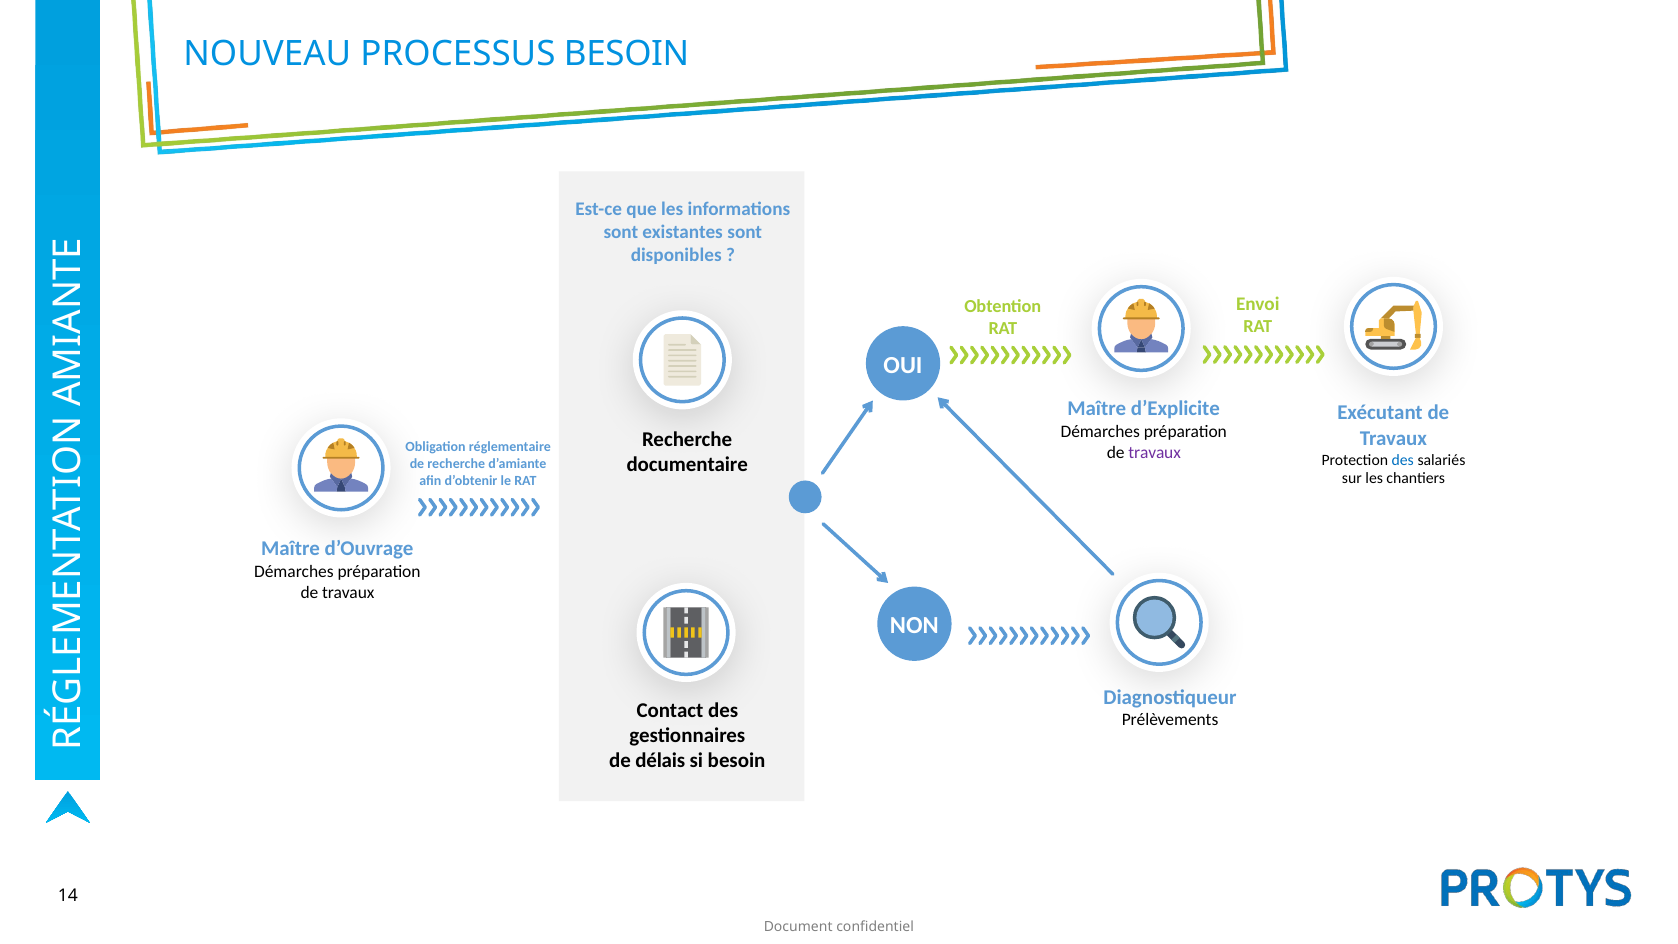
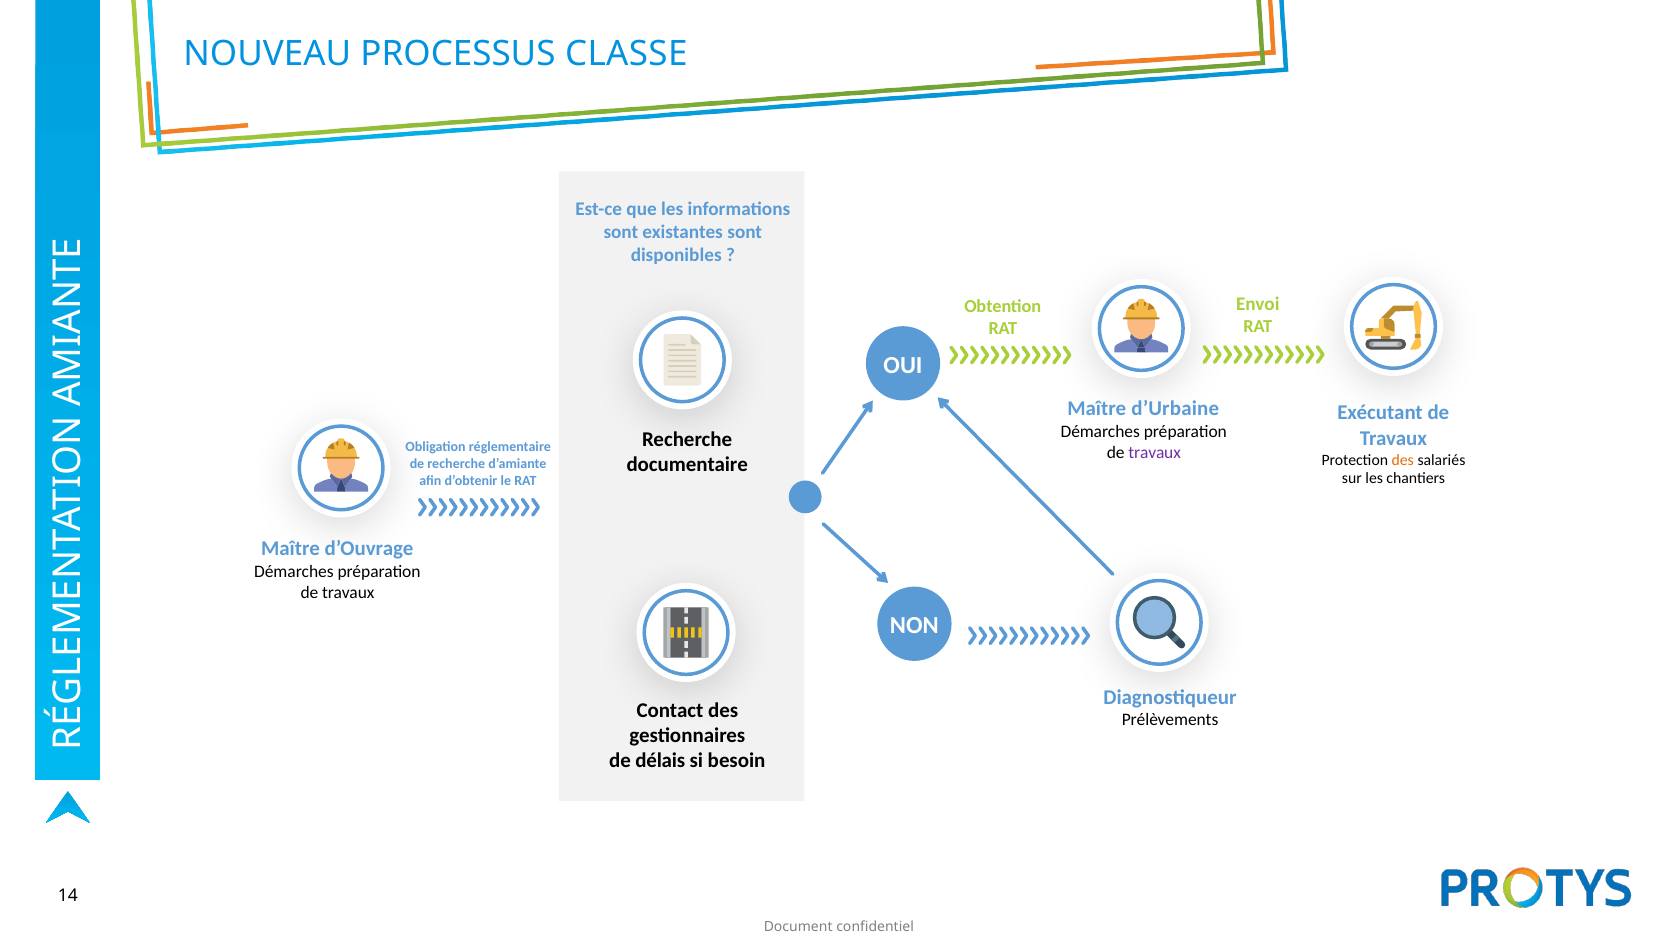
PROCESSUS BESOIN: BESOIN -> CLASSE (626, 54)
d’Explicite: d’Explicite -> d’Urbaine (1175, 408)
des colour: blue -> orange (1403, 460)
